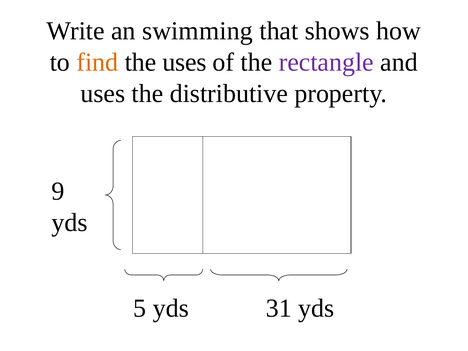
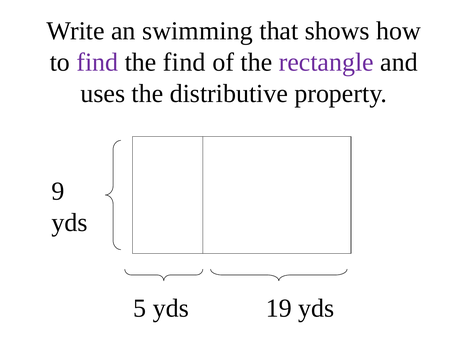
find colour: orange -> purple (97, 62)
the uses: uses -> find (184, 62)
31: 31 -> 19 (279, 308)
